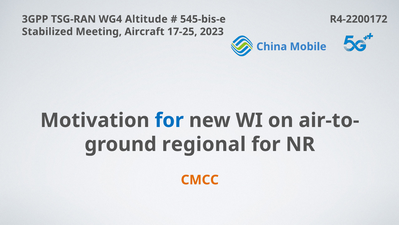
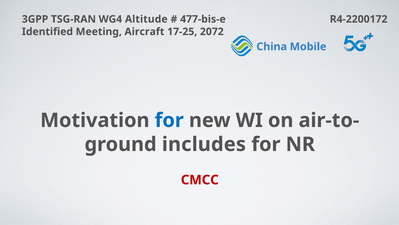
545-bis-e: 545-bis-e -> 477-bis-e (203, 19)
Stabilized: Stabilized -> Identified (47, 32)
2023: 2023 -> 2072 (212, 32)
regional: regional -> includes (204, 144)
CMCC colour: orange -> red (200, 179)
